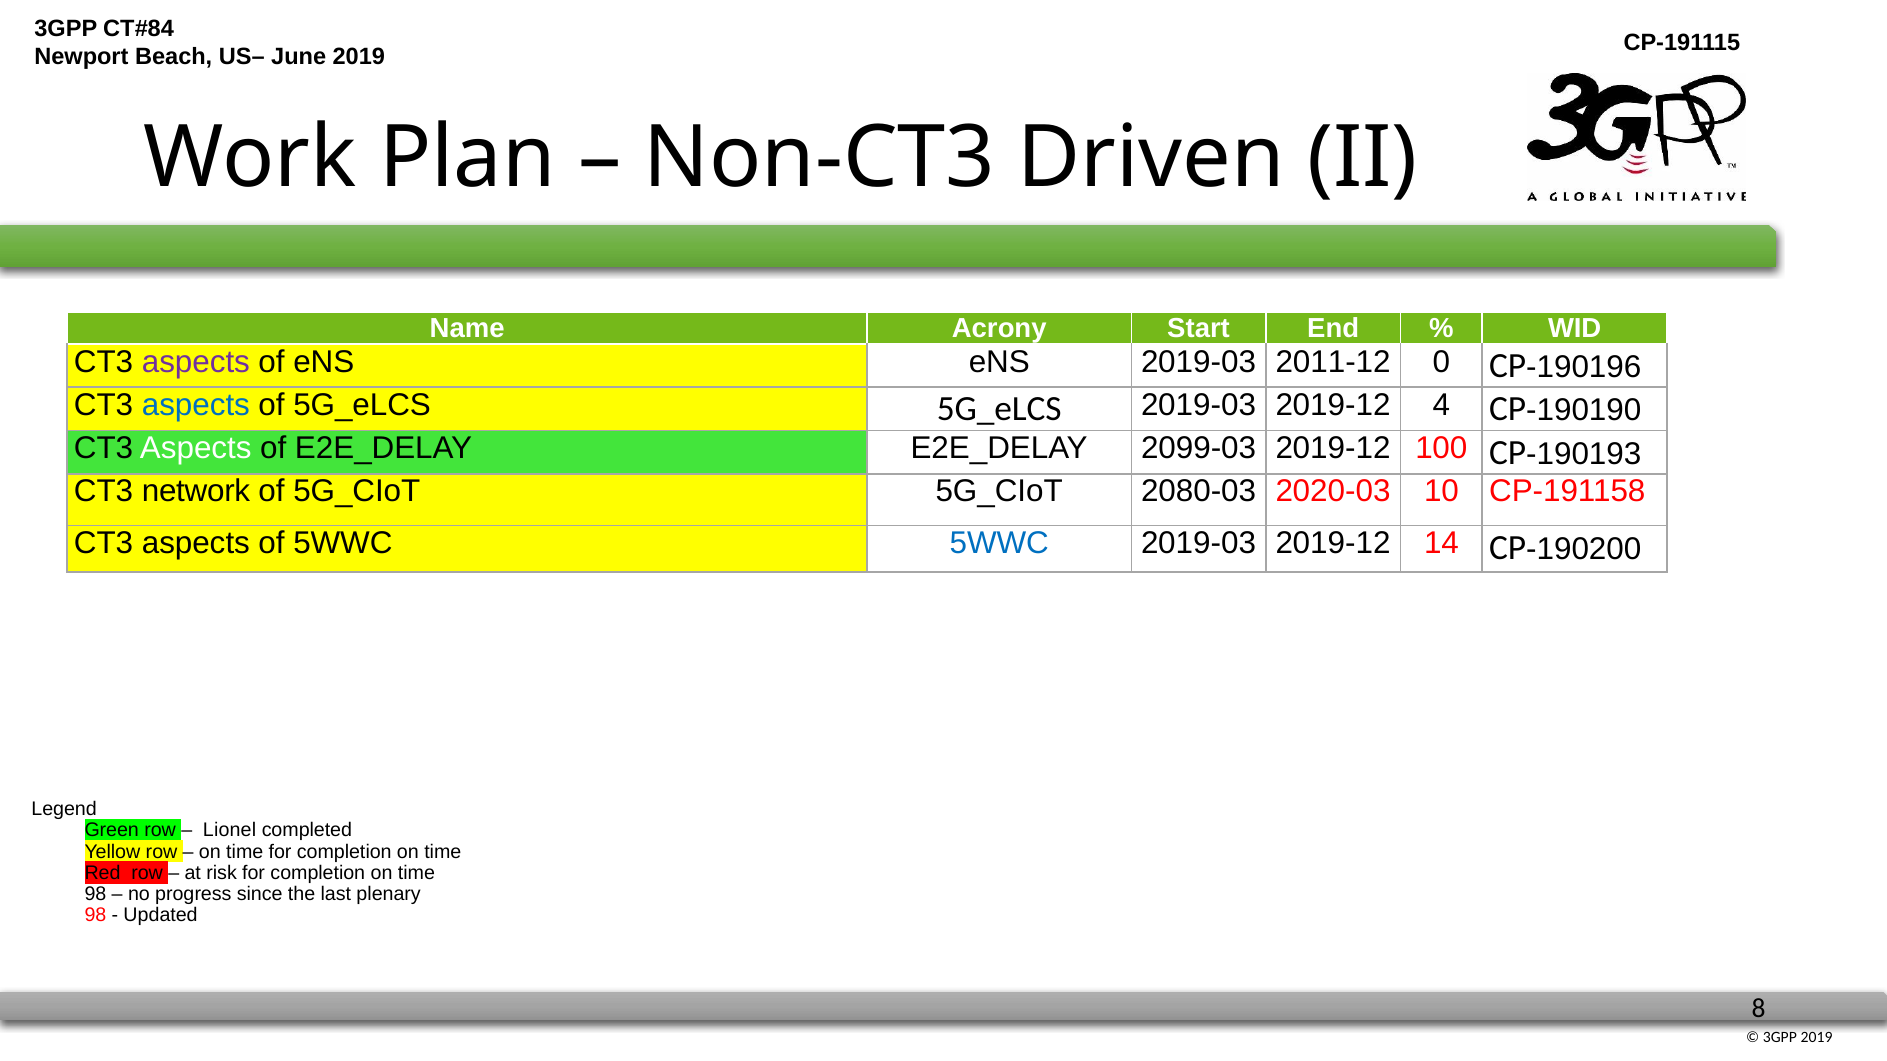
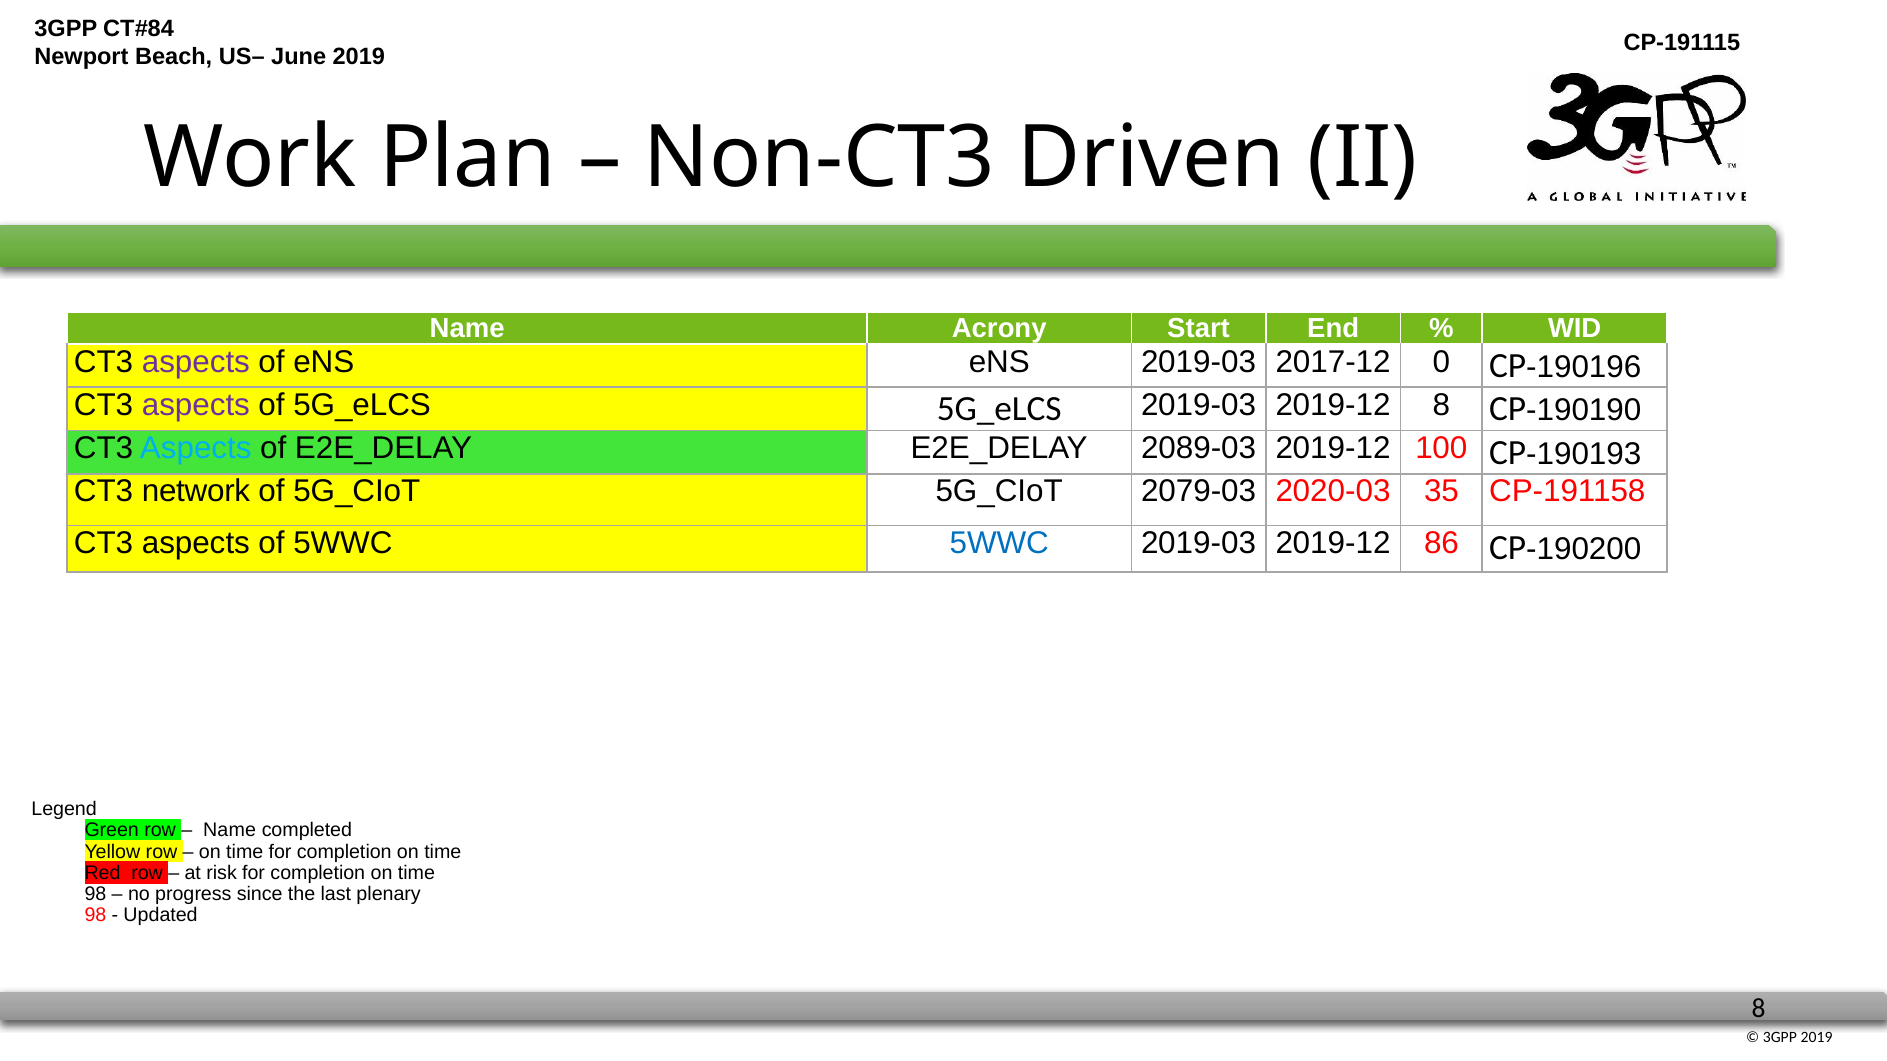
2011-12: 2011-12 -> 2017-12 (1333, 362)
aspects colour: blue -> purple (196, 405)
2019-12 4: 4 -> 8 (1441, 405)
Aspects colour: white -> light blue (196, 449)
2099-03: 2099-03 -> 2089-03 (1199, 449)
2080-03: 2080-03 -> 2079-03 (1199, 492)
10: 10 -> 35 (1441, 492)
14: 14 -> 86 (1441, 544)
Lionel: Lionel -> Name (230, 831)
